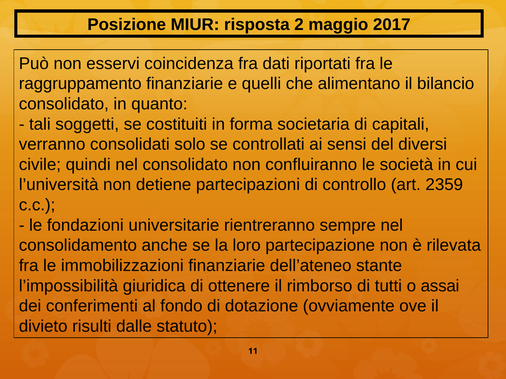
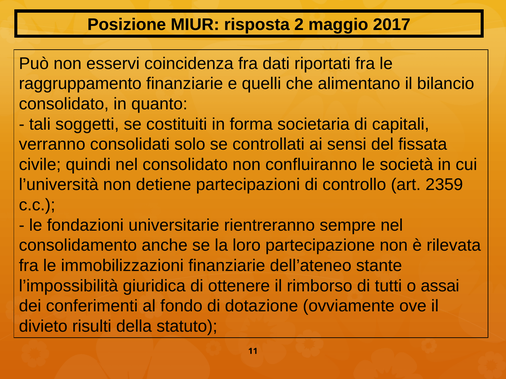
diversi: diversi -> fissata (423, 145)
dalle: dalle -> della (134, 327)
